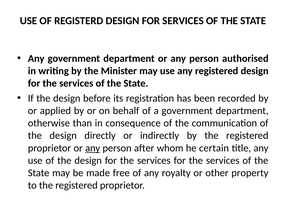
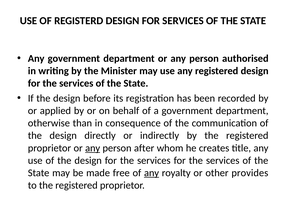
certain: certain -> creates (214, 148)
any underline: none -> present (152, 172)
property: property -> provides (250, 172)
